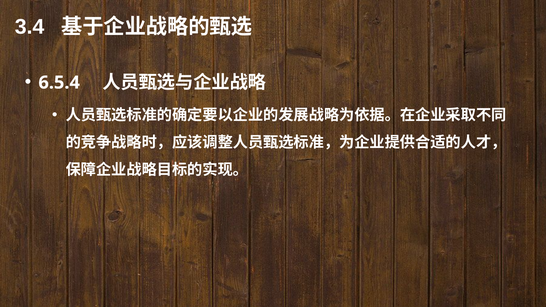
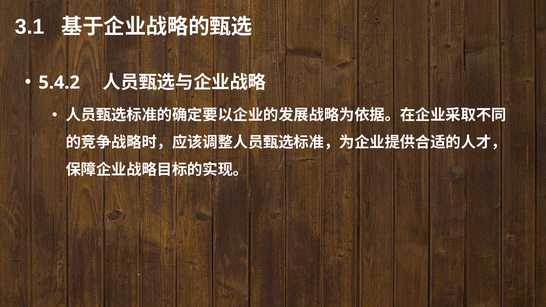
3.4: 3.4 -> 3.1 (30, 27)
6.5.4: 6.5.4 -> 5.4.2 (59, 83)
